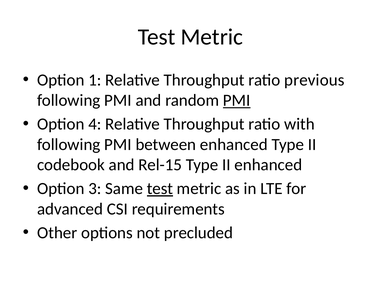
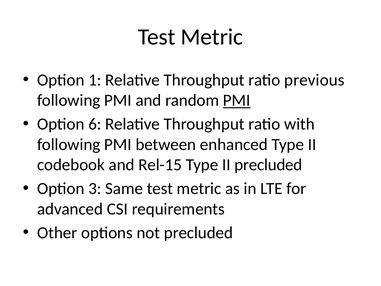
4: 4 -> 6 (95, 124)
II enhanced: enhanced -> precluded (268, 165)
test underline: present -> none (160, 188)
